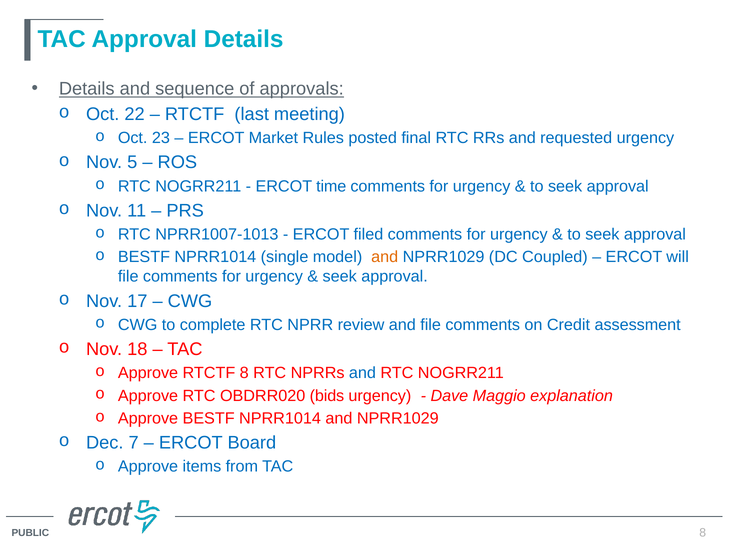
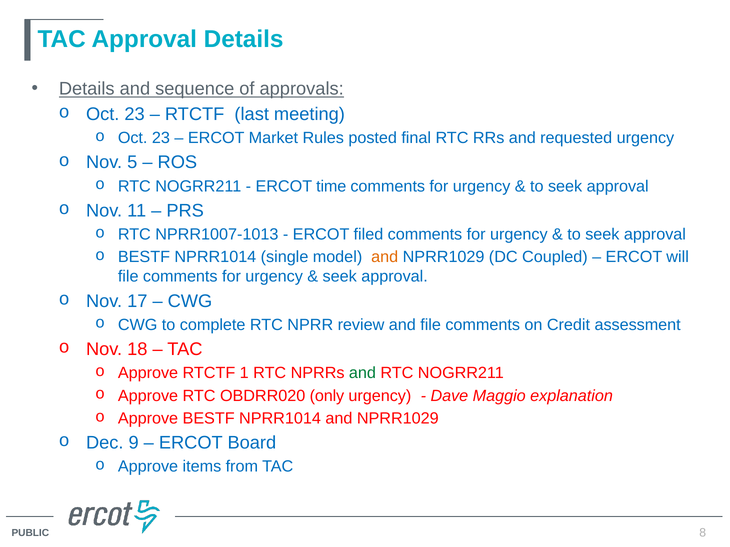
22: 22 -> 23 (135, 114)
RTCTF 8: 8 -> 1 (244, 373)
and colour: blue -> green (362, 373)
bids: bids -> only (327, 396)
7: 7 -> 9 (134, 443)
